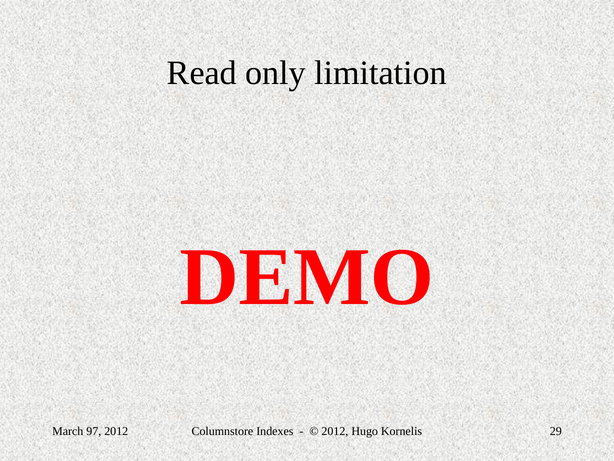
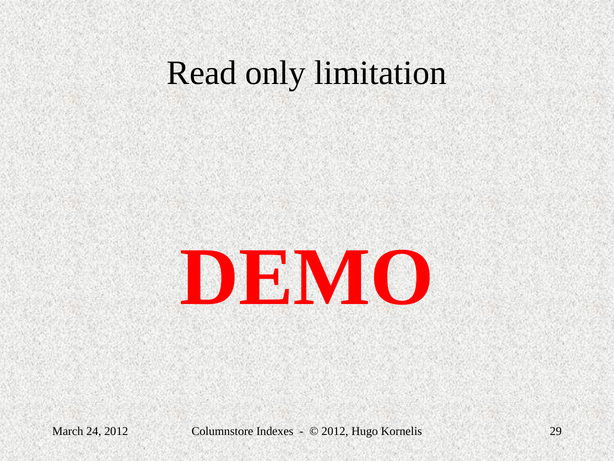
97: 97 -> 24 (94, 431)
